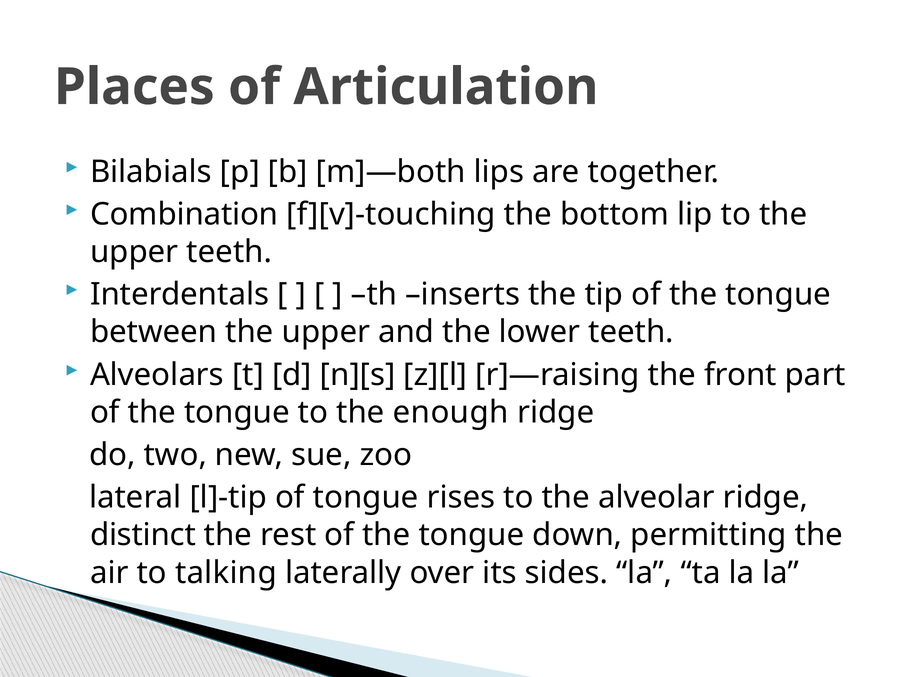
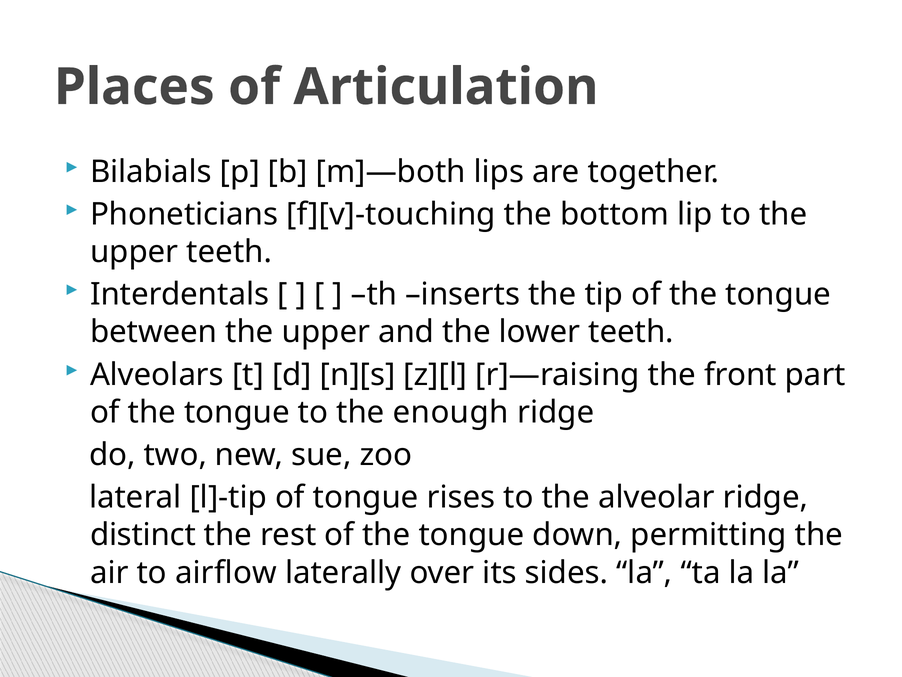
Combination: Combination -> Phoneticians (184, 214)
talking: talking -> airflow (226, 572)
